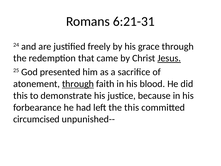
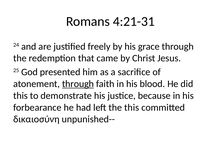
6:21-31: 6:21-31 -> 4:21-31 (134, 21)
Jesus underline: present -> none (169, 58)
circumcised: circumcised -> δικαιοσύνη (36, 119)
